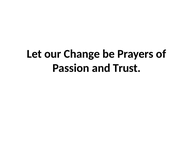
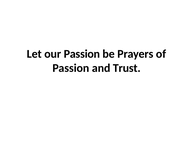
our Change: Change -> Passion (82, 54)
